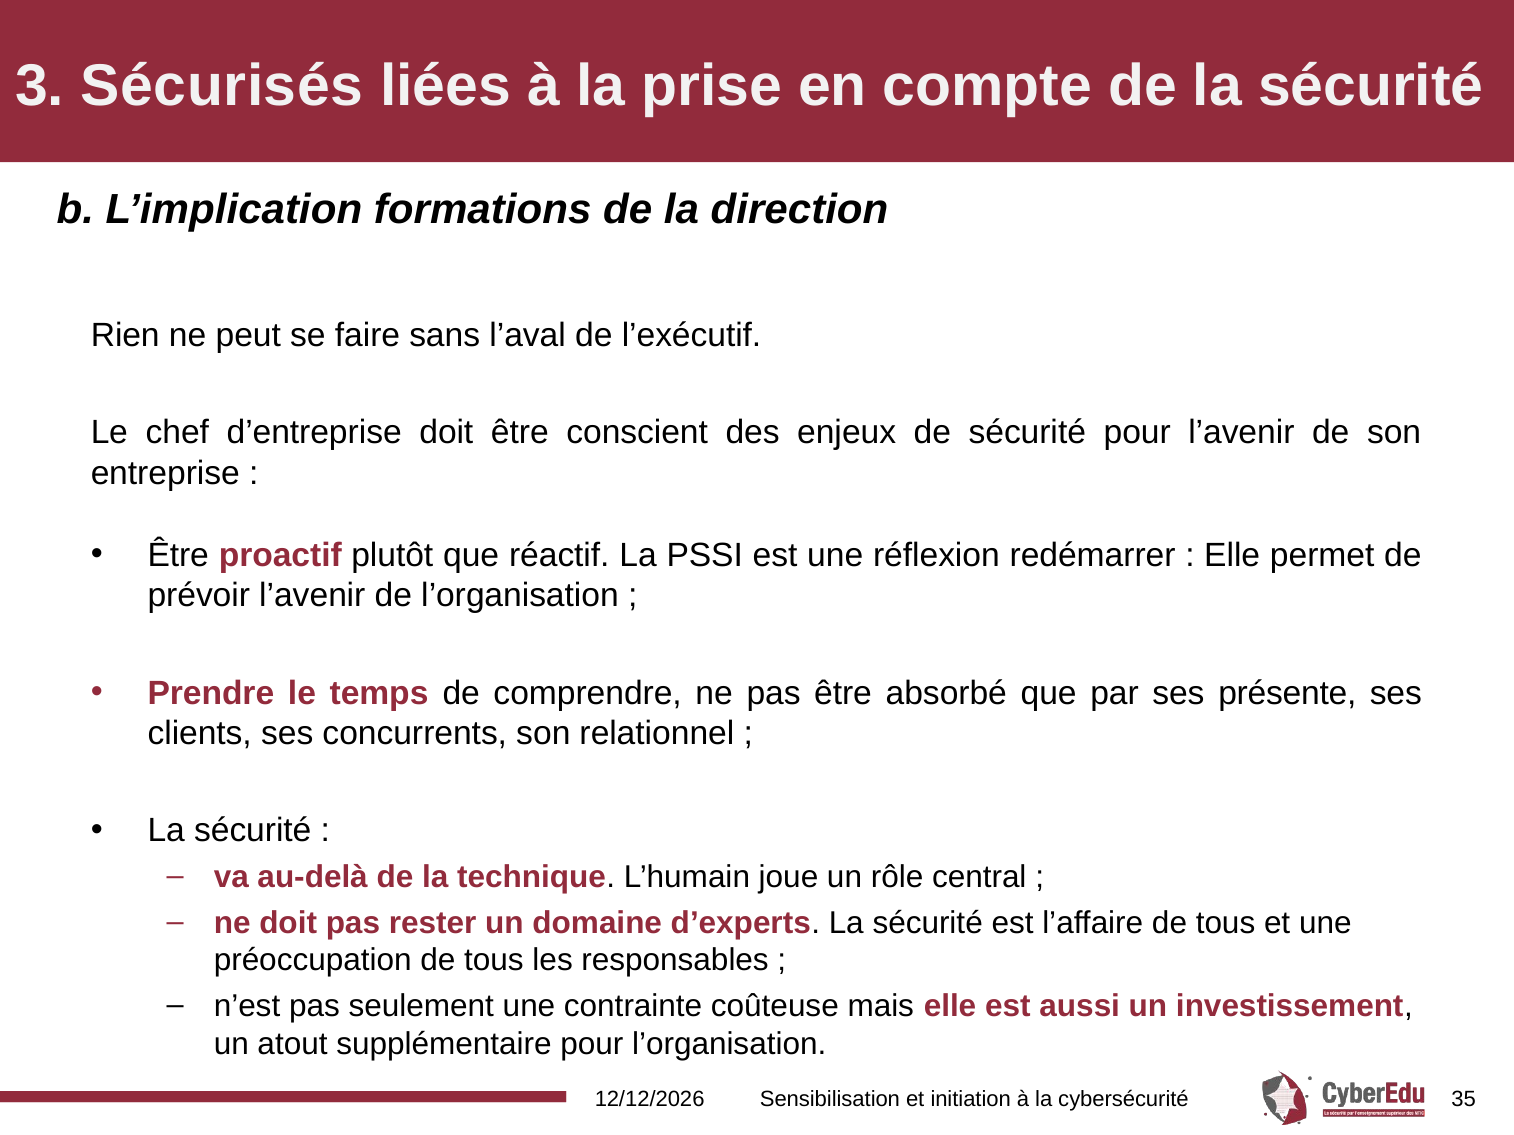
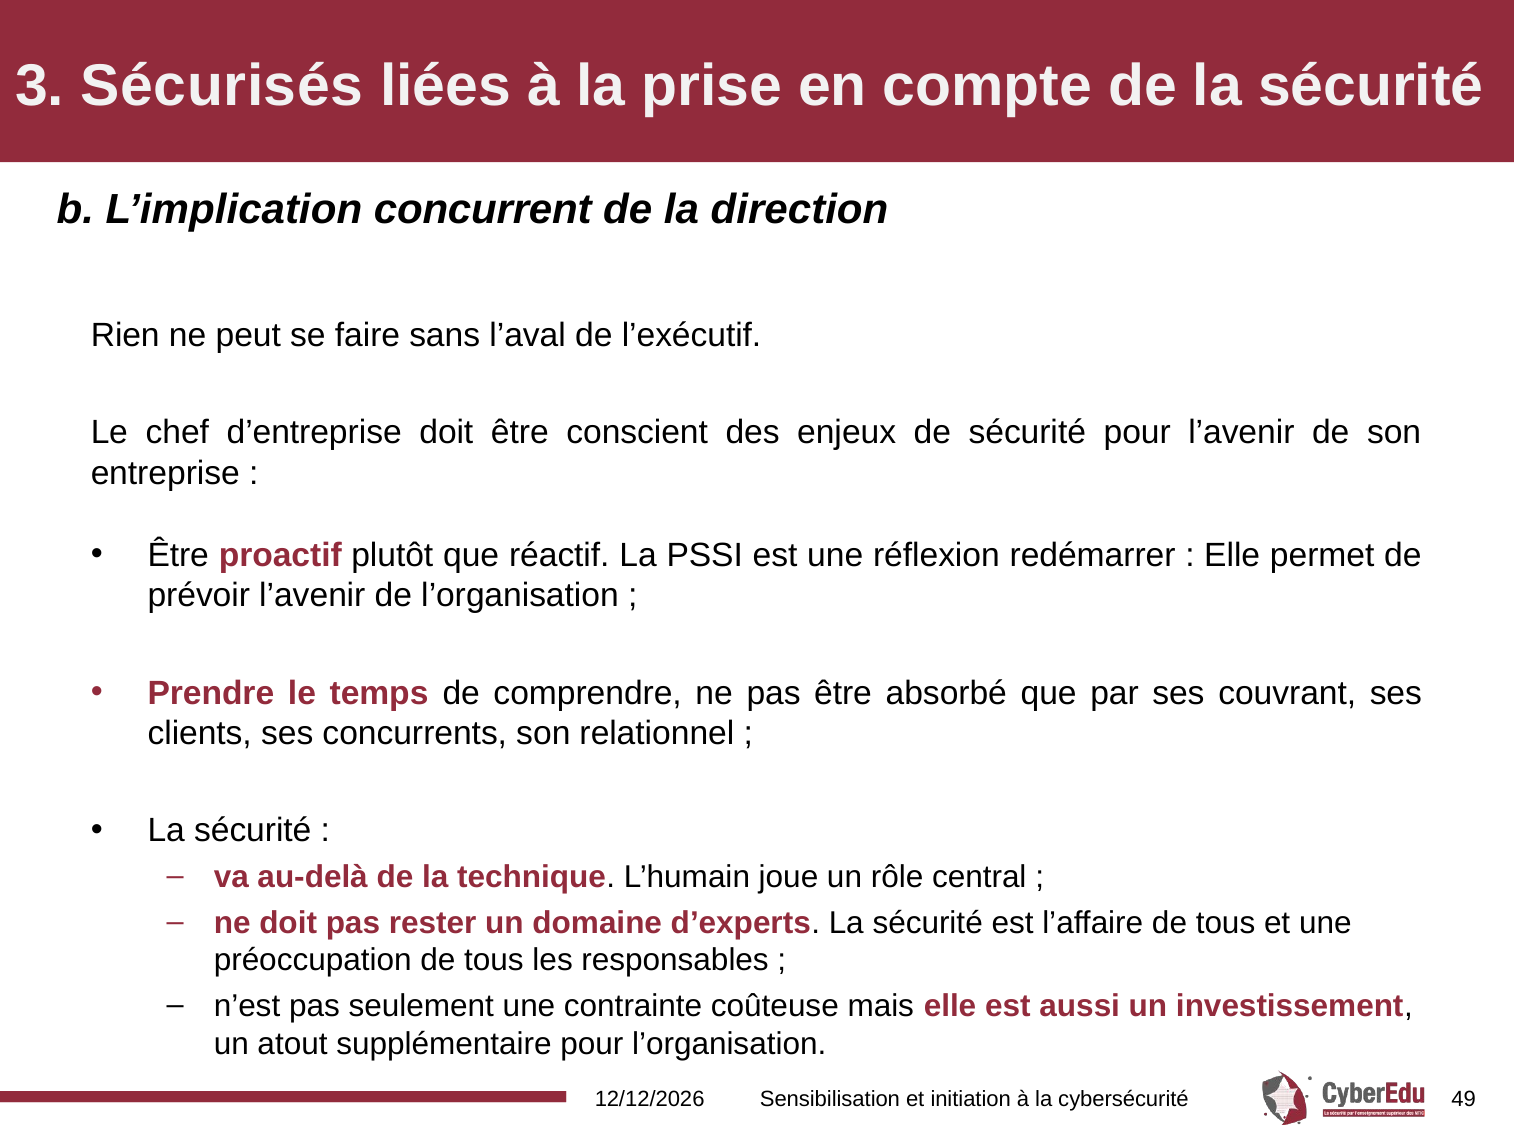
formations: formations -> concurrent (483, 210)
présente: présente -> couvrant (1287, 693)
35: 35 -> 49 (1464, 1099)
